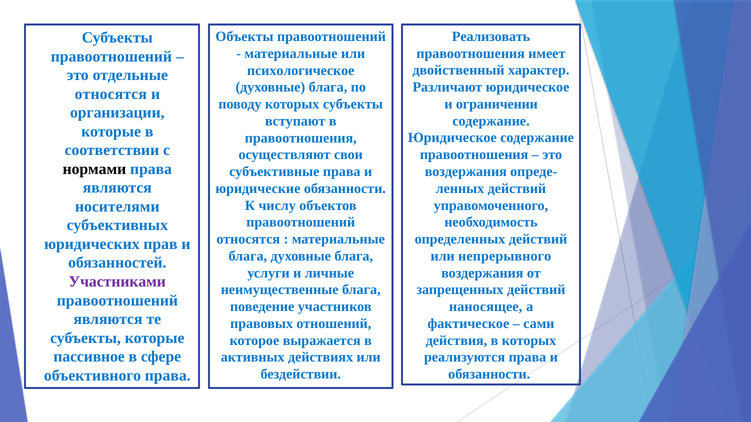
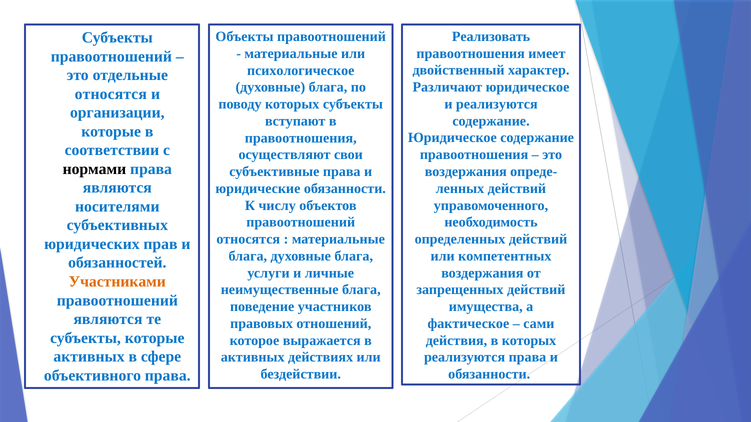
и ограничении: ограничении -> реализуются (497, 104)
непрерывного: непрерывного -> компетентных (505, 256)
Участниками colour: purple -> orange (117, 282)
наносящее: наносящее -> имущества (486, 307)
пассивное: пассивное -> активных (89, 357)
